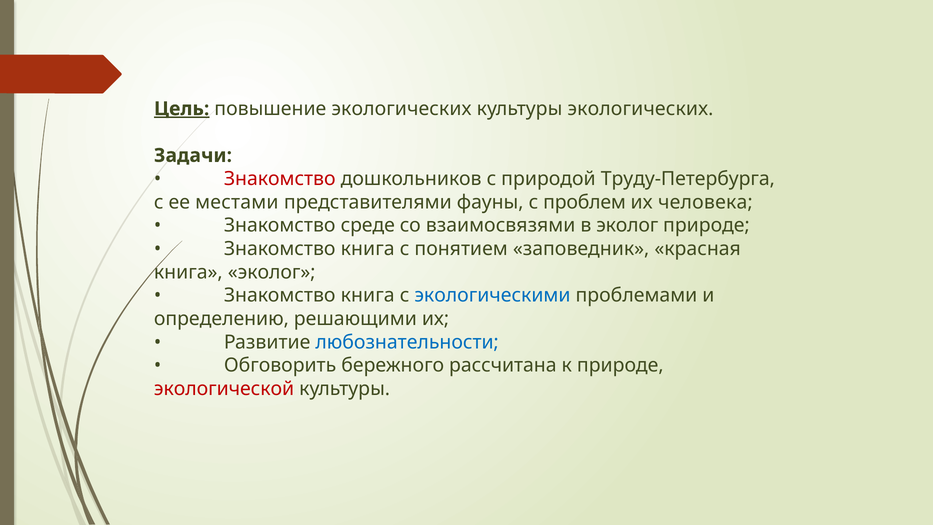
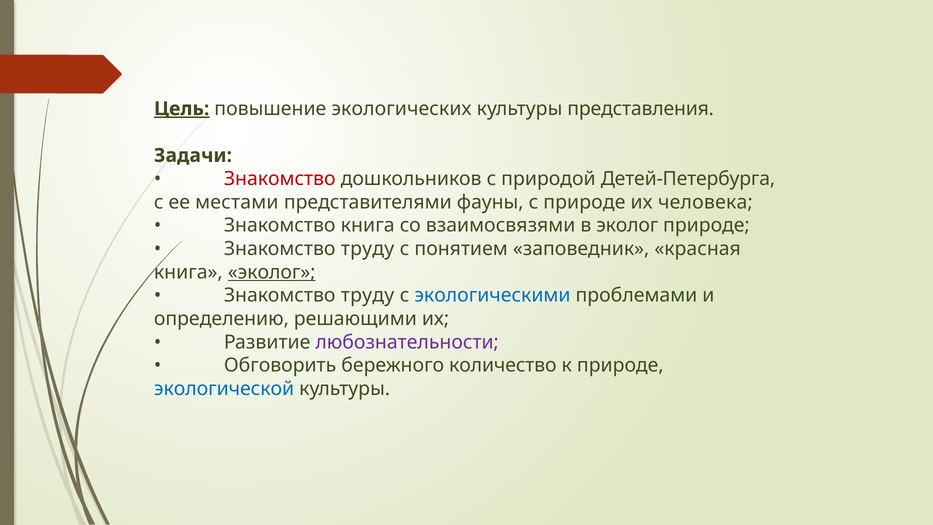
культуры экологических: экологических -> представления (641, 109)
Труду-Петербурга: Труду-Петербурга -> Детей-Петербурга (688, 179)
с проблем: проблем -> природе (584, 202)
Знакомство среде: среде -> книга (368, 225)
книга: книга -> труду (368, 249)
эколог underline: none -> present (272, 272)
книга: книга -> труду (368, 295)
любознательности colour: blue -> purple (407, 342)
рассчитана: рассчитана -> количество (503, 365)
экологической colour: red -> blue (224, 389)
